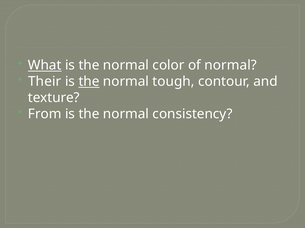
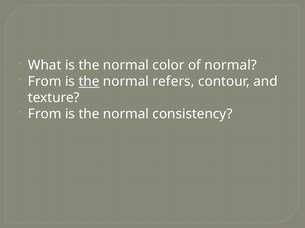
What underline: present -> none (45, 65)
Their: Their -> From (45, 82)
tough: tough -> refers (173, 82)
